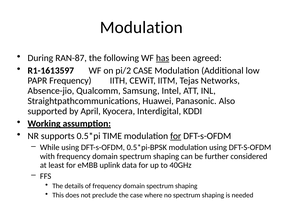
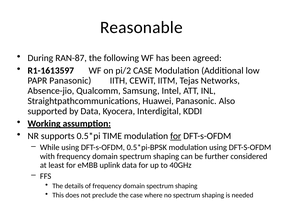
Modulation: Modulation -> Reasonable (141, 27)
has underline: present -> none (163, 58)
PAPR Frequency: Frequency -> Panasonic (70, 81)
by April: April -> Data (91, 111)
